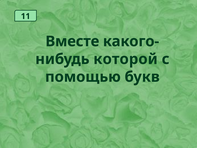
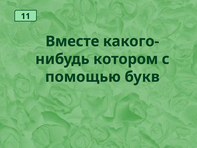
которой: которой -> котором (126, 59)
